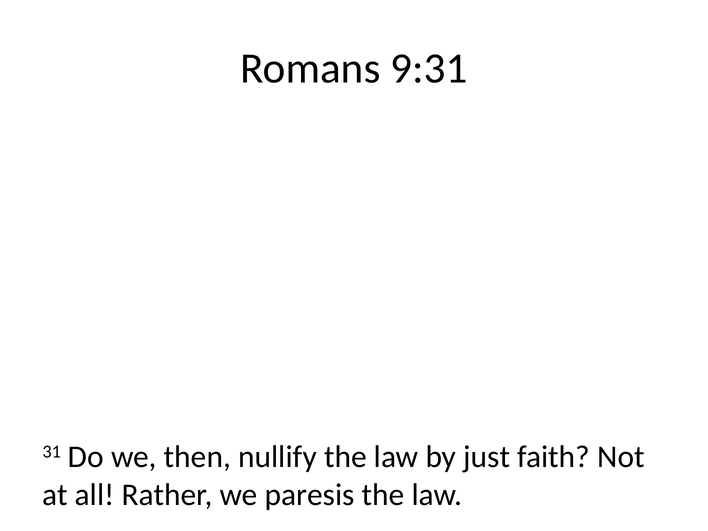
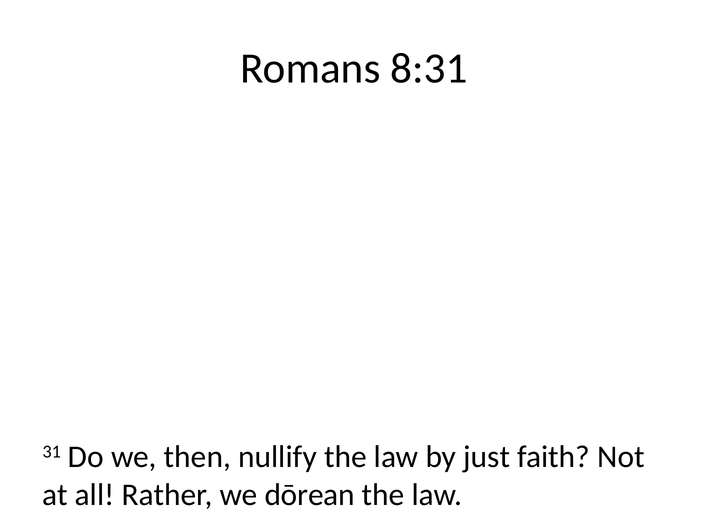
9:31: 9:31 -> 8:31 (429, 69)
paresis: paresis -> dōrean (310, 495)
